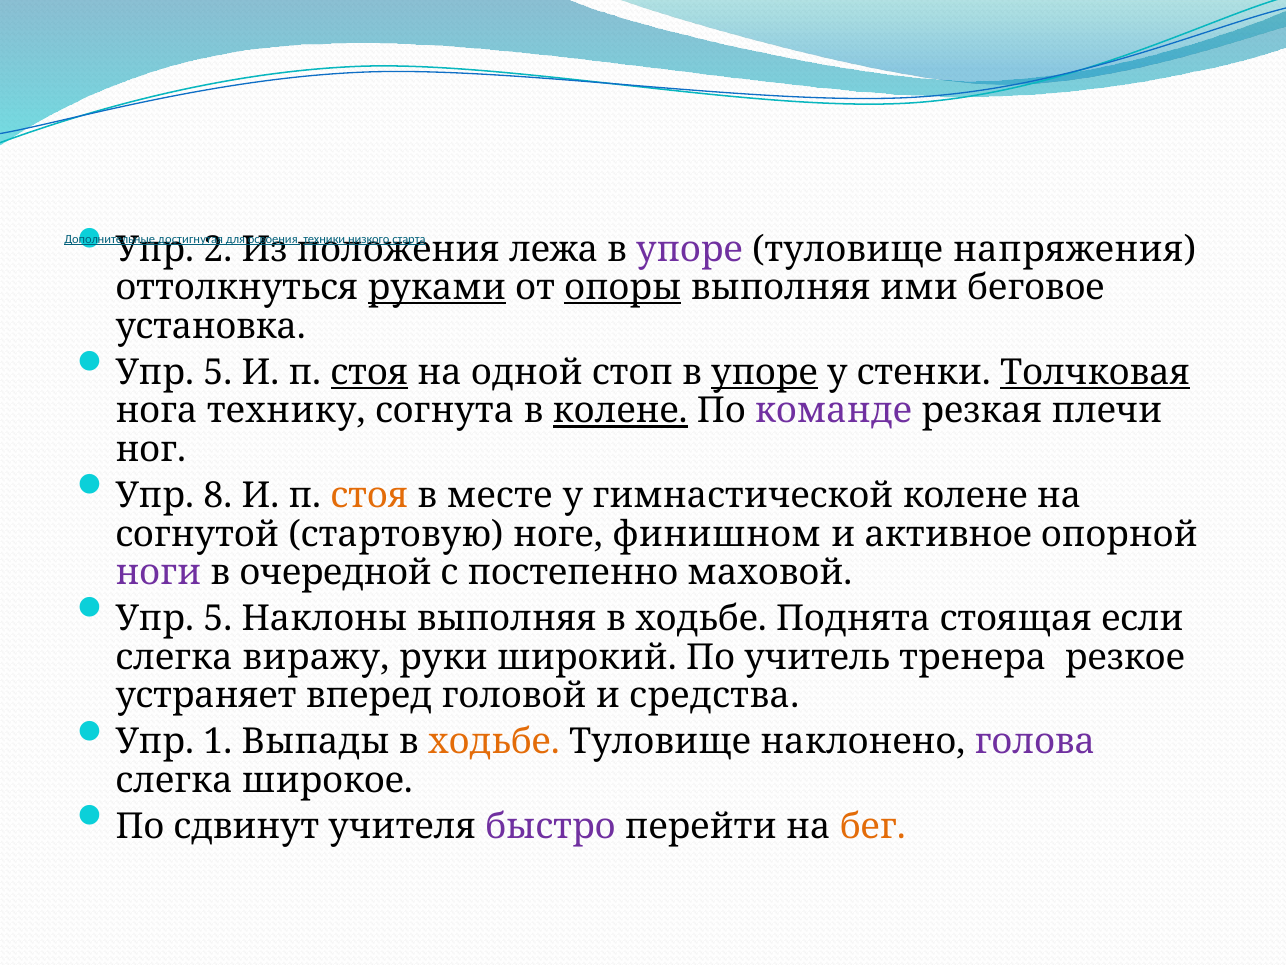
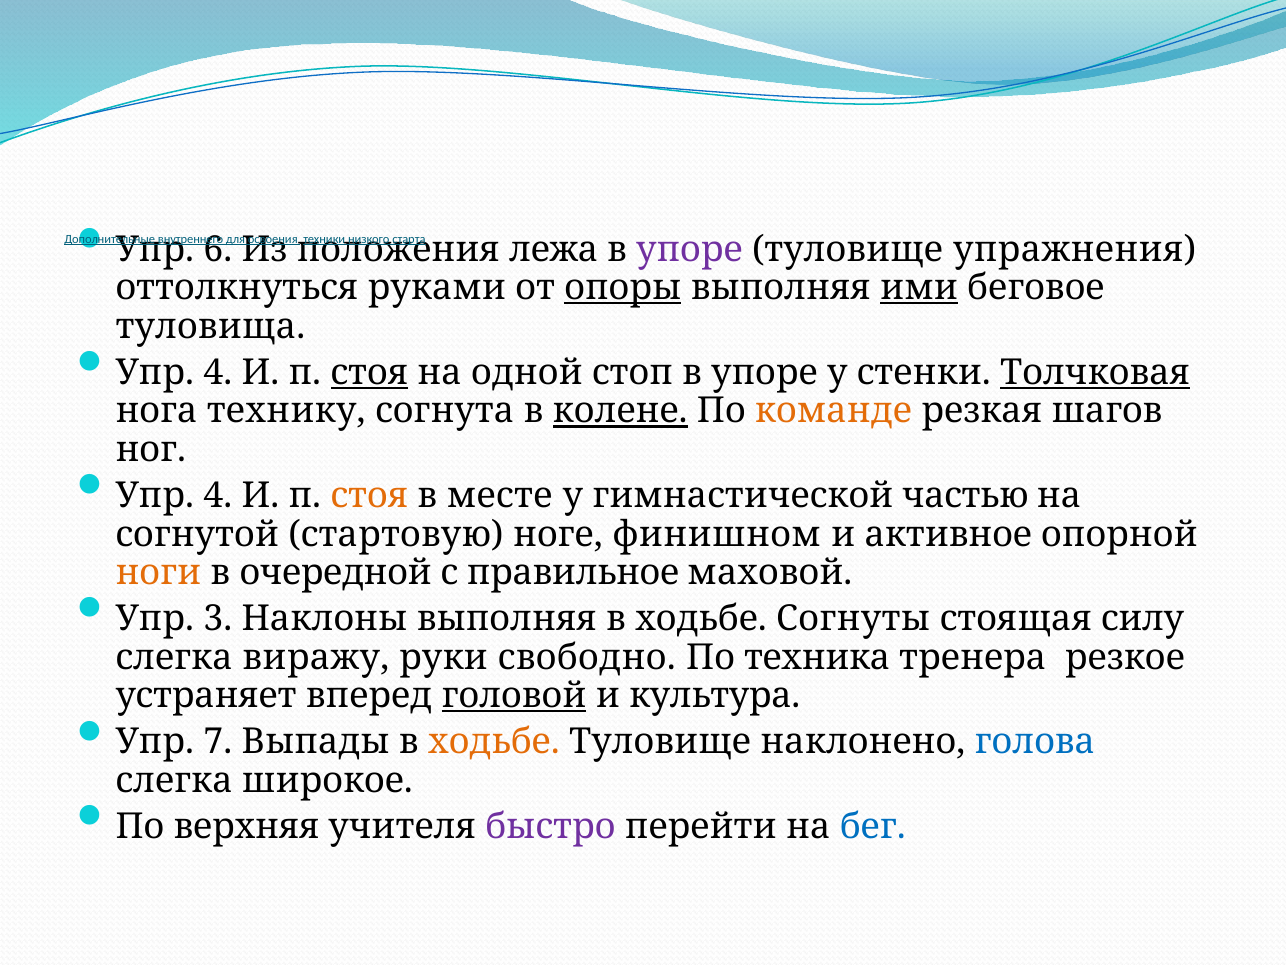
2: 2 -> 6 (218, 249)
напряжения: напряжения -> упражнения (1075, 249)
достигнутая: достигнутая -> внутреннего (191, 239)
руками underline: present -> none (437, 288)
ими underline: none -> present (919, 288)
установка: установка -> туловища (210, 326)
5: 5 -> 4 (218, 372)
упоре underline: present -> none (764, 372)
команде colour: purple -> orange (834, 411)
плечи: плечи -> шагов (1107, 411)
8: 8 -> 4 (218, 495)
гимнастической колене: колене -> частью (965, 495)
ноги colour: purple -> orange (158, 573)
постепенно: постепенно -> правильное (573, 573)
5: 5 -> 3 (218, 618)
Поднята: Поднята -> Согнуты (853, 618)
если: если -> силу (1142, 618)
широкий: широкий -> свободно (587, 657)
учитель: учитель -> техника (817, 657)
головой underline: none -> present (514, 696)
средства: средства -> культура (715, 696)
1: 1 -> 7 (218, 742)
голова colour: purple -> blue (1035, 742)
сдвинут: сдвинут -> верхняя (247, 826)
бег colour: orange -> blue (873, 826)
